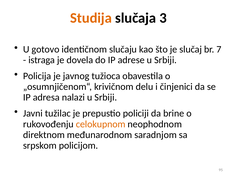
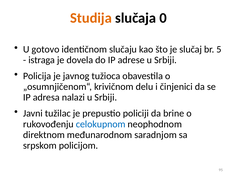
3: 3 -> 0 (163, 18)
7: 7 -> 5 (219, 49)
celokupnom colour: orange -> blue (101, 124)
